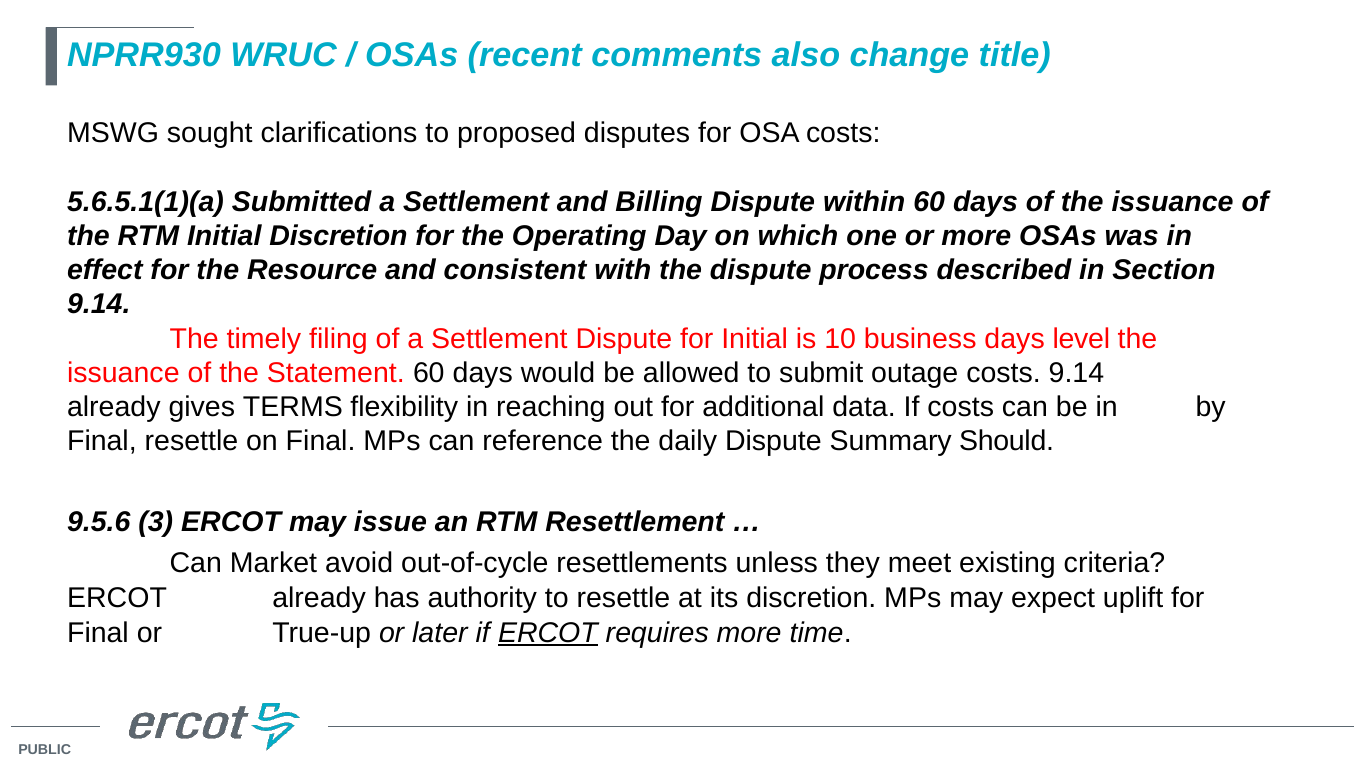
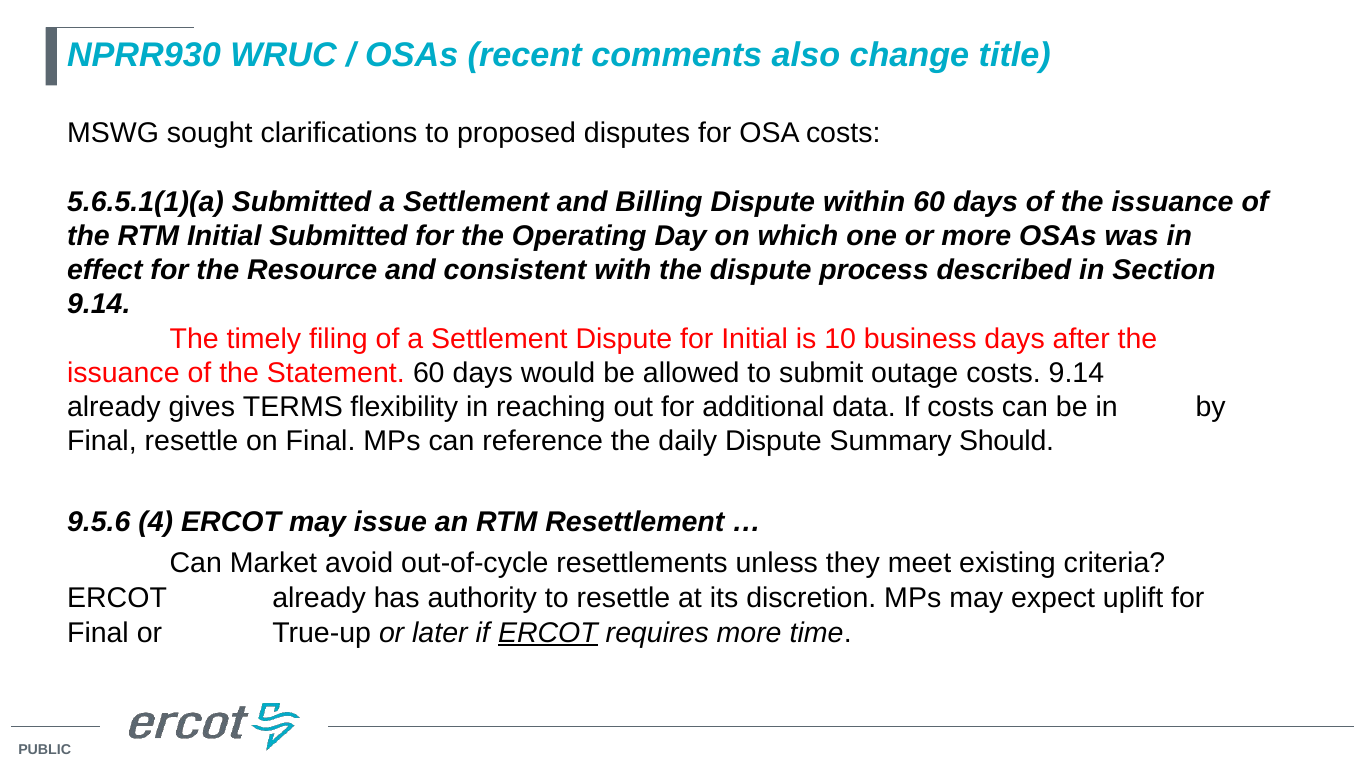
Initial Discretion: Discretion -> Submitted (338, 236)
level: level -> after (1081, 339)
3: 3 -> 4 (156, 522)
